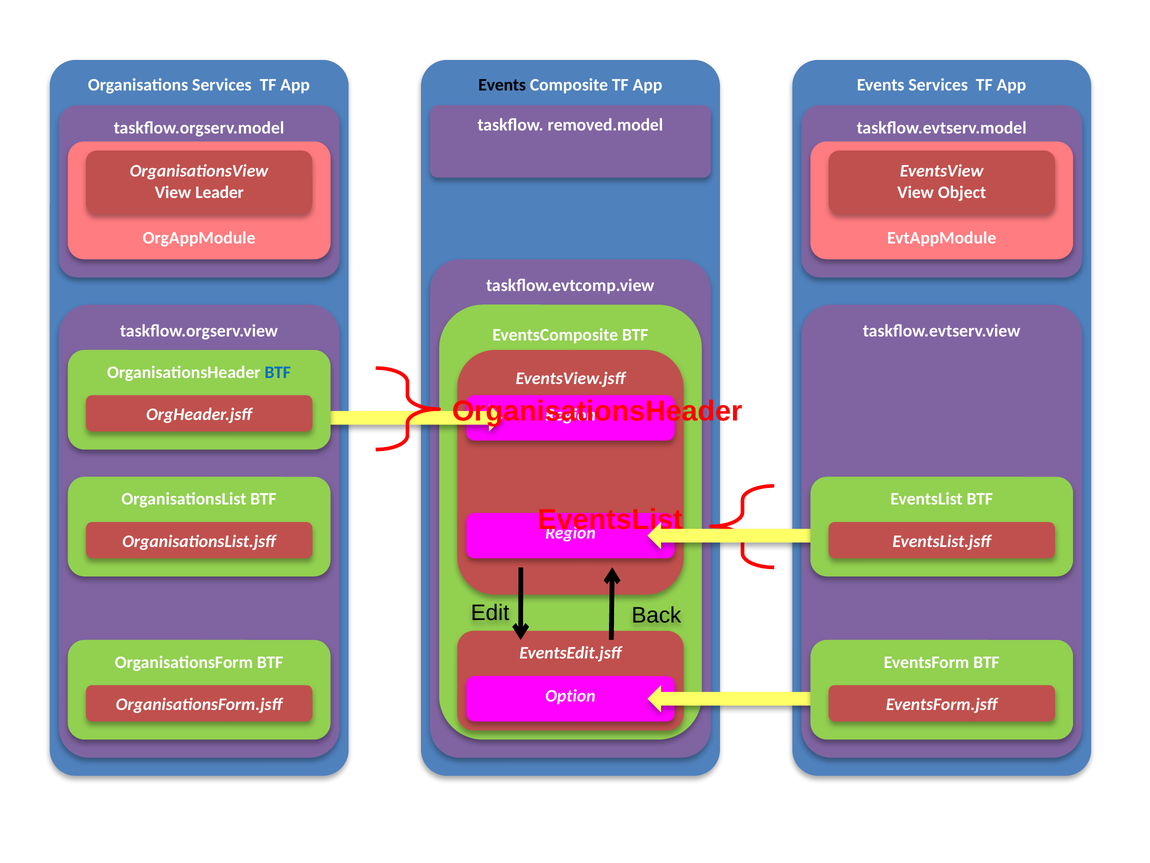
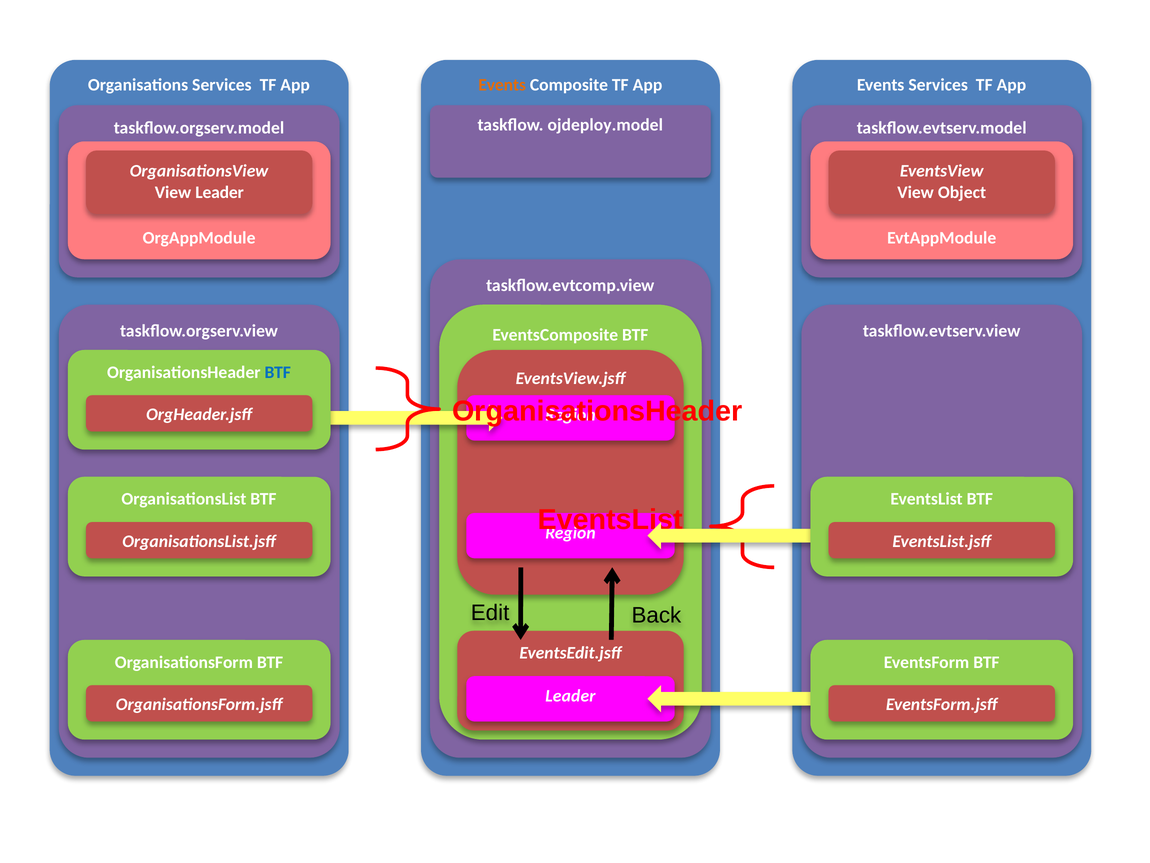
Events colour: black -> orange (502, 85)
removed.model: removed.model -> ojdeploy.model (605, 125)
Option: Option -> Leader (570, 696)
